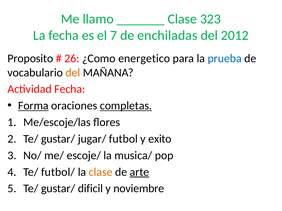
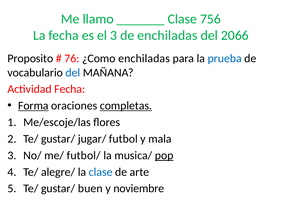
323: 323 -> 756 (210, 19)
el 7: 7 -> 3 (114, 35)
2012: 2012 -> 2066 (235, 35)
26: 26 -> 76 (72, 59)
¿Como energetico: energetico -> enchiladas (144, 59)
del colour: orange -> blue (73, 73)
exito: exito -> mala (160, 139)
escoje/: escoje/ -> futbol/ (84, 156)
pop underline: none -> present (164, 156)
futbol/: futbol/ -> alegre/ (58, 172)
clase colour: orange -> blue (101, 172)
arte underline: present -> none (139, 172)
dificil: dificil -> buen (90, 189)
